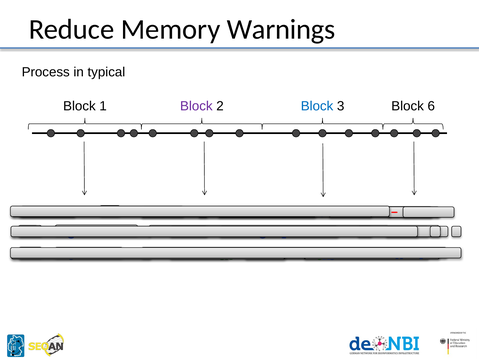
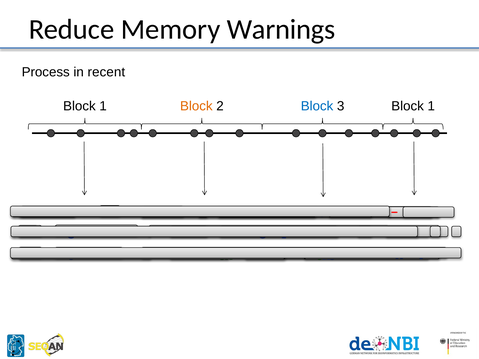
typical: typical -> recent (106, 72)
Block colour: purple -> orange (196, 106)
3 Block 6: 6 -> 1 (431, 106)
